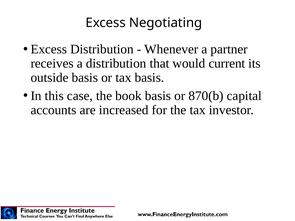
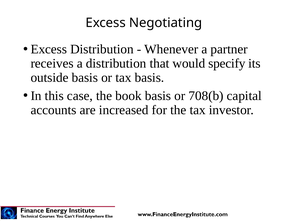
current: current -> specify (227, 63)
870(b: 870(b -> 708(b (206, 96)
